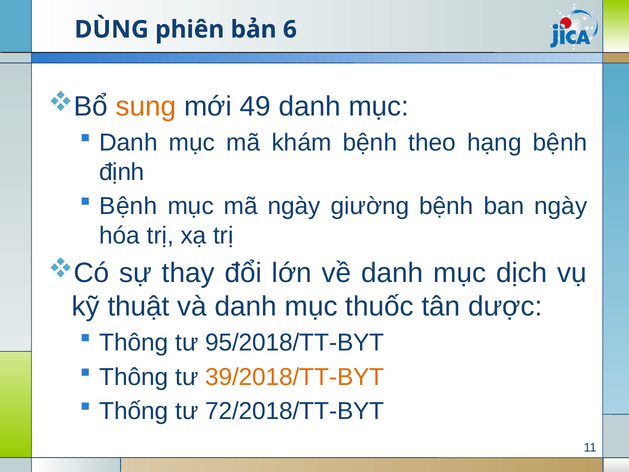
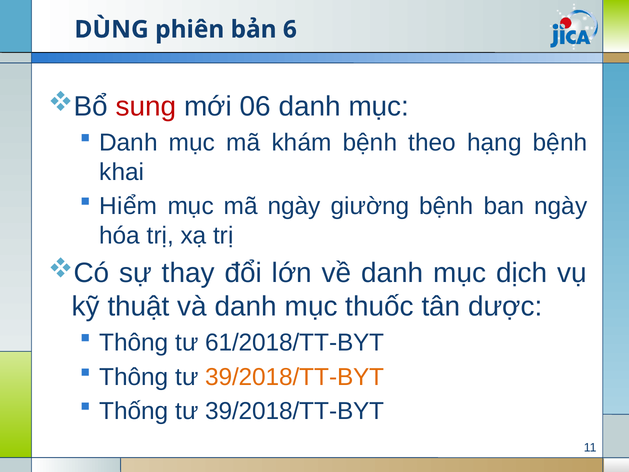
sung colour: orange -> red (146, 106)
49: 49 -> 06 (255, 106)
định: định -> khai (122, 172)
Bệnh: Bệnh -> Hiểm (128, 206)
95/2018/TT-BYT: 95/2018/TT-BYT -> 61/2018/TT-BYT (295, 343)
72/2018/TT-BYT: 72/2018/TT-BYT -> 39/2018/TT-BYT (295, 411)
